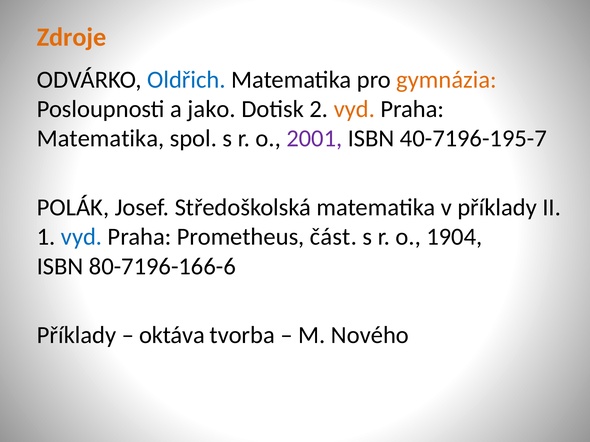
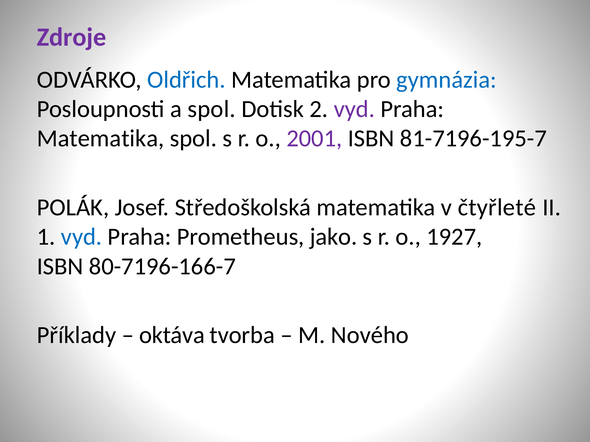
Zdroje colour: orange -> purple (72, 37)
gymnázia colour: orange -> blue (447, 80)
a jako: jako -> spol (212, 109)
vyd colour: orange -> purple (354, 109)
40-7196-195-7: 40-7196-195-7 -> 81-7196-195-7 (473, 139)
v příklady: příklady -> čtyřleté (497, 208)
část: část -> jako (334, 237)
1904: 1904 -> 1927 (454, 237)
80-7196-166-6: 80-7196-166-6 -> 80-7196-166-7 (162, 267)
